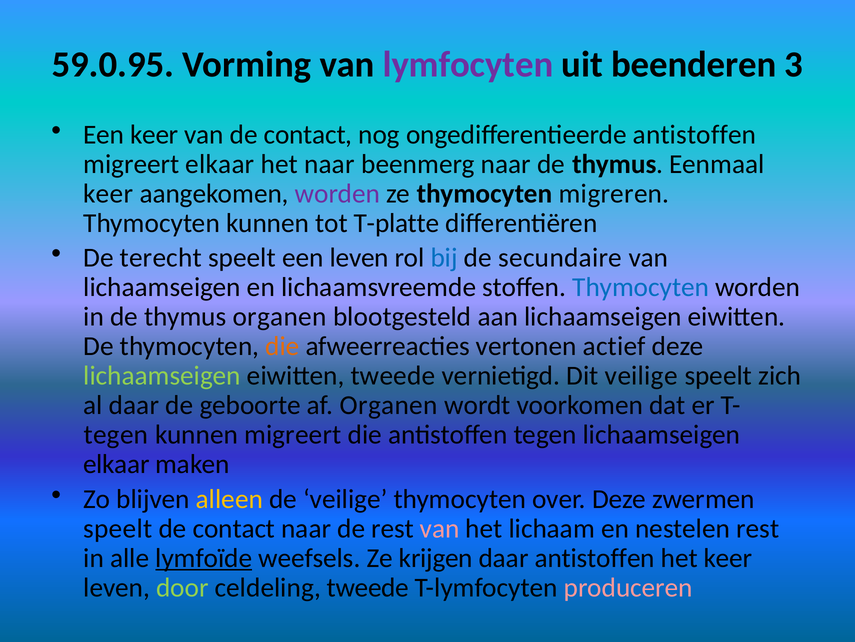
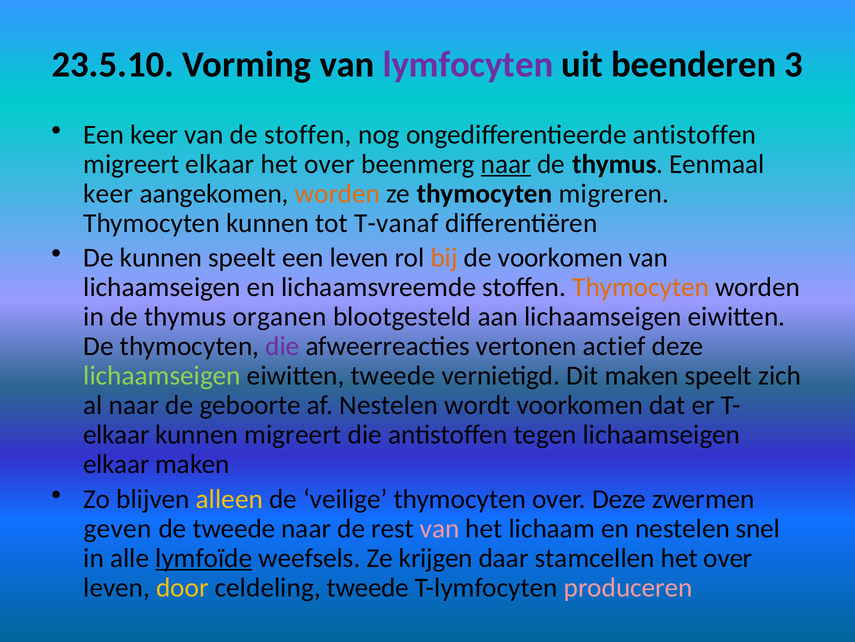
59.0.95: 59.0.95 -> 23.5.10 (113, 65)
van de contact: contact -> stoffen (308, 134)
naar: naar -> over (329, 164)
naar underline: none -> present (506, 164)
worden colour: purple -> orange (337, 193)
T-platte: T-platte -> T-vanaf (396, 223)
De terecht: terecht -> kunnen (161, 258)
bij colour: blue -> orange (444, 258)
de secundaire: secundaire -> voorkomen (560, 258)
Thymocyten colour: blue -> orange (641, 287)
die colour: orange -> purple (282, 346)
Dit veilige: veilige -> maken (642, 375)
al daar: daar -> naar (134, 405)
af Organen: Organen -> Nestelen (389, 405)
tegen: tegen -> elkaar (116, 434)
speelt: speelt -> geven (118, 528)
contact: contact -> tweede (234, 528)
nestelen rest: rest -> snel (758, 528)
daar antistoffen: antistoffen -> stamcellen (595, 558)
keer: keer -> over (728, 558)
door colour: light green -> yellow (182, 587)
